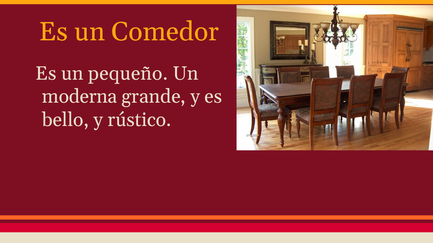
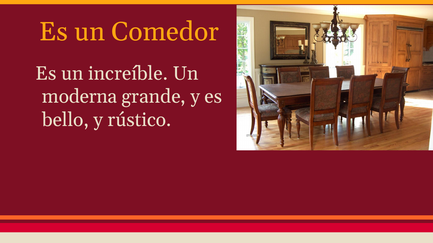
pequeño: pequeño -> increíble (128, 74)
